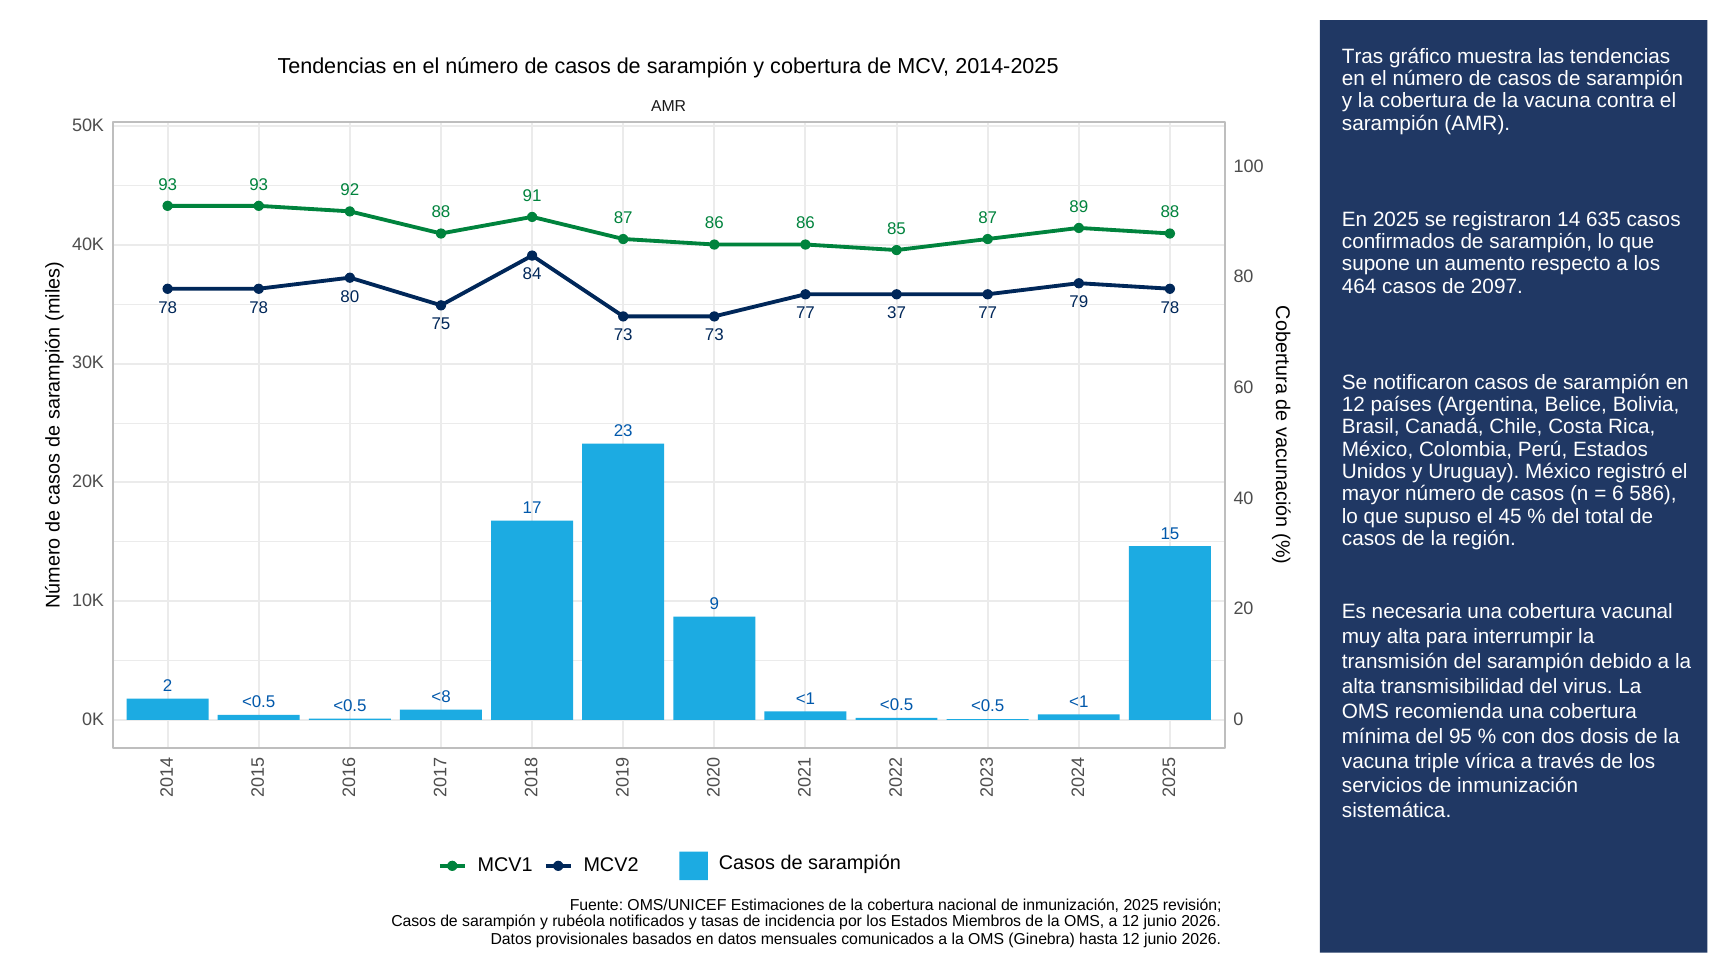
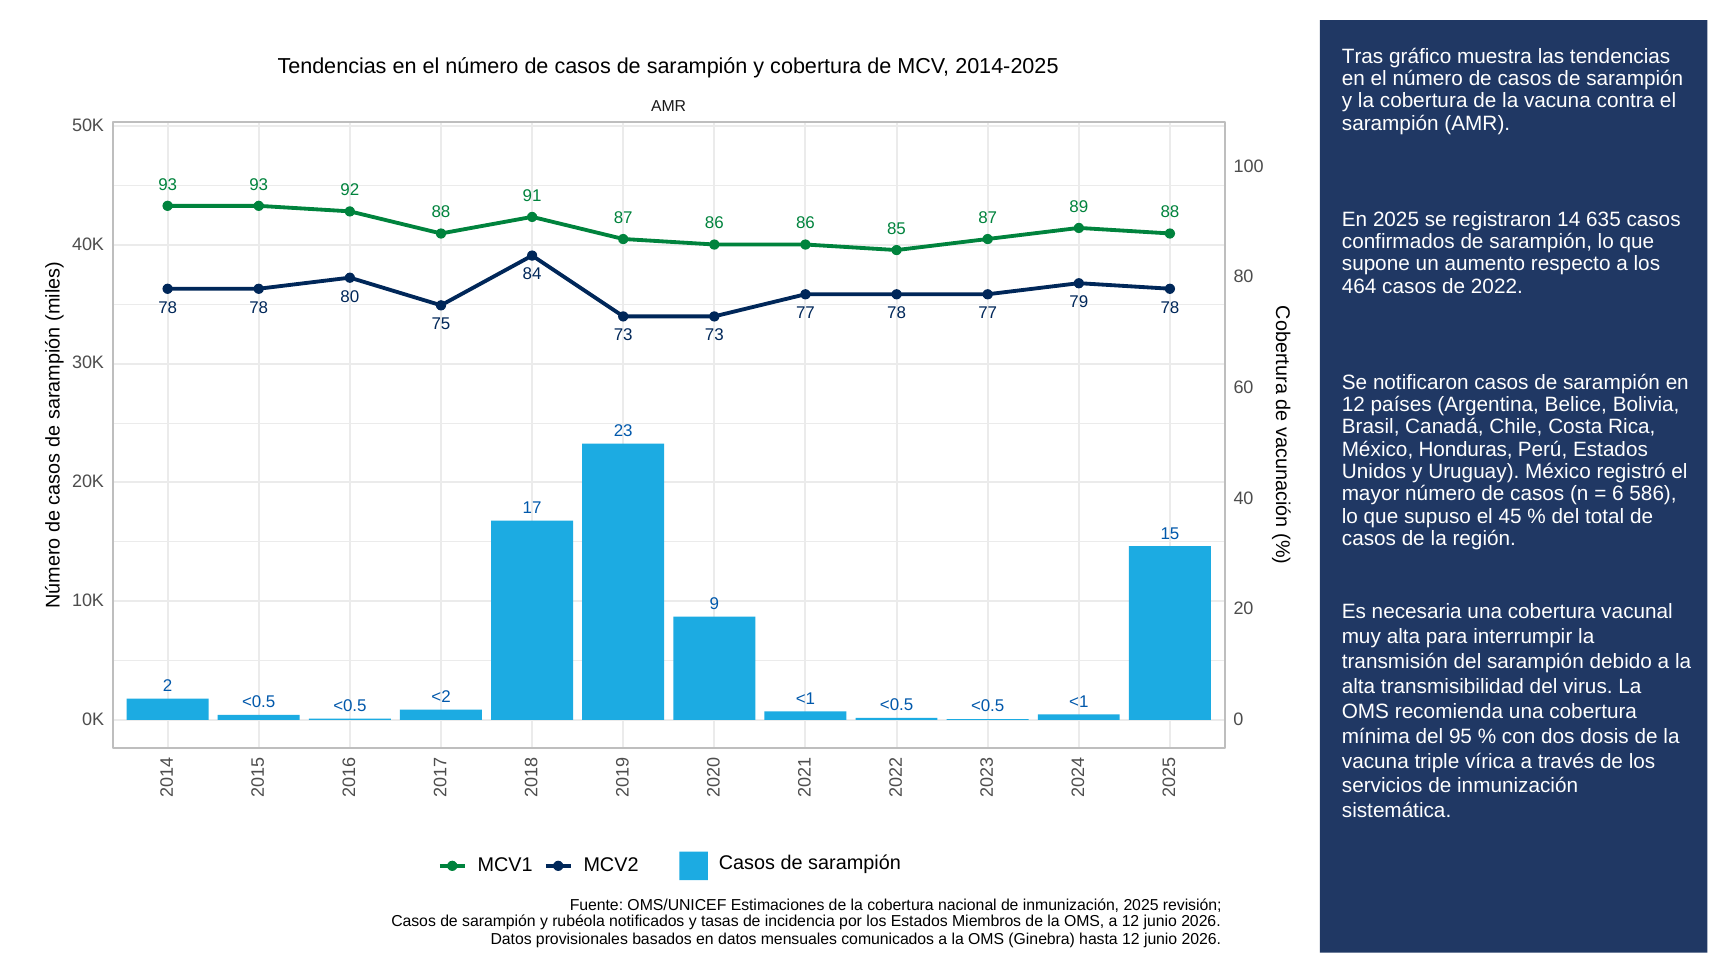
2097: 2097 -> 2022 (1497, 286)
77 37: 37 -> 78 (897, 313)
Colombia: Colombia -> Honduras (1466, 449)
<8: <8 -> <2 (441, 697)
